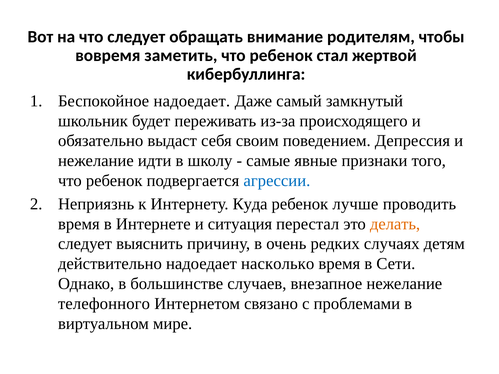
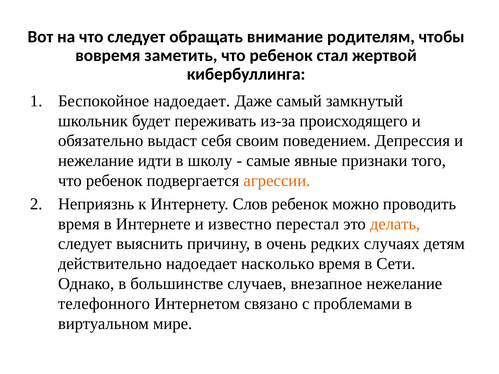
агрессии colour: blue -> orange (277, 181)
Куда: Куда -> Слов (250, 204)
лучше: лучше -> можно (356, 204)
ситуация: ситуация -> известно (240, 224)
